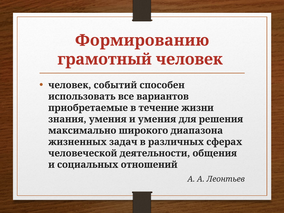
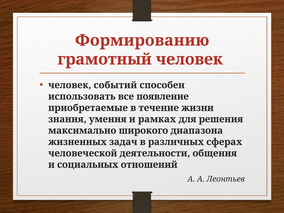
вариантов: вариантов -> появление (163, 96)
и умения: умения -> рамках (157, 119)
